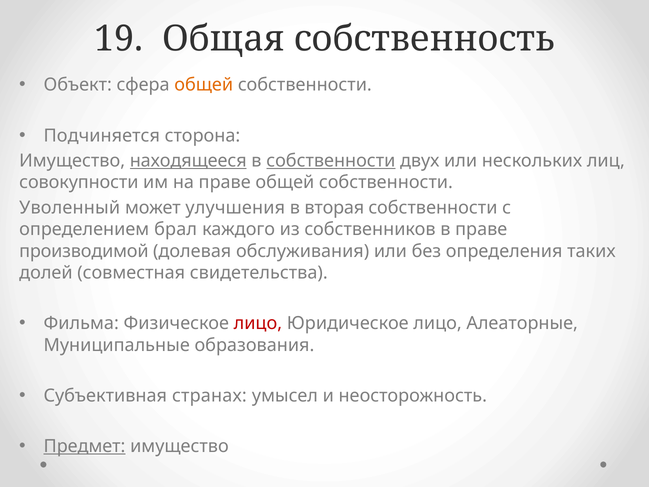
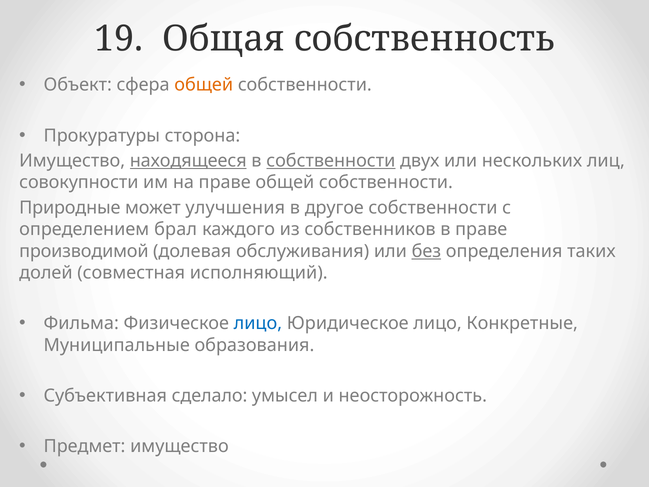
Подчиняется: Подчиняется -> Прокуратуры (102, 135)
Уволенный: Уволенный -> Природные (70, 208)
вторая: вторая -> другое (334, 208)
без underline: none -> present (426, 251)
свидетельства: свидетельства -> исполняющий (259, 273)
лицо colour: red -> blue (258, 323)
Алеаторные: Алеаторные -> Конкретные (522, 323)
странах: странах -> сделало (210, 395)
Предмет underline: present -> none (85, 446)
